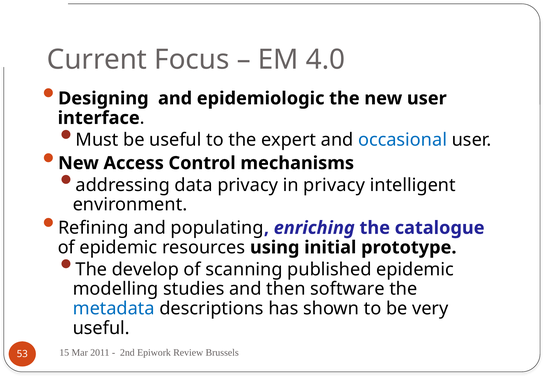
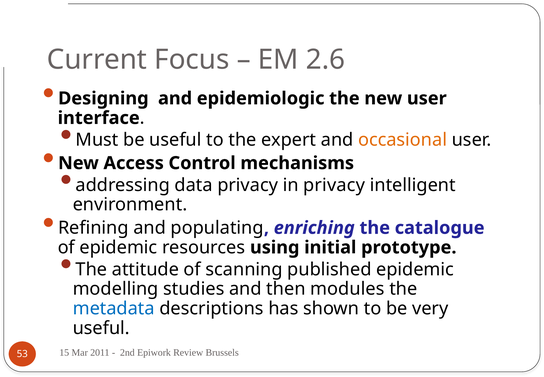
4.0: 4.0 -> 2.6 (325, 60)
occasional colour: blue -> orange (403, 140)
develop: develop -> attitude (145, 269)
software: software -> modules (347, 289)
